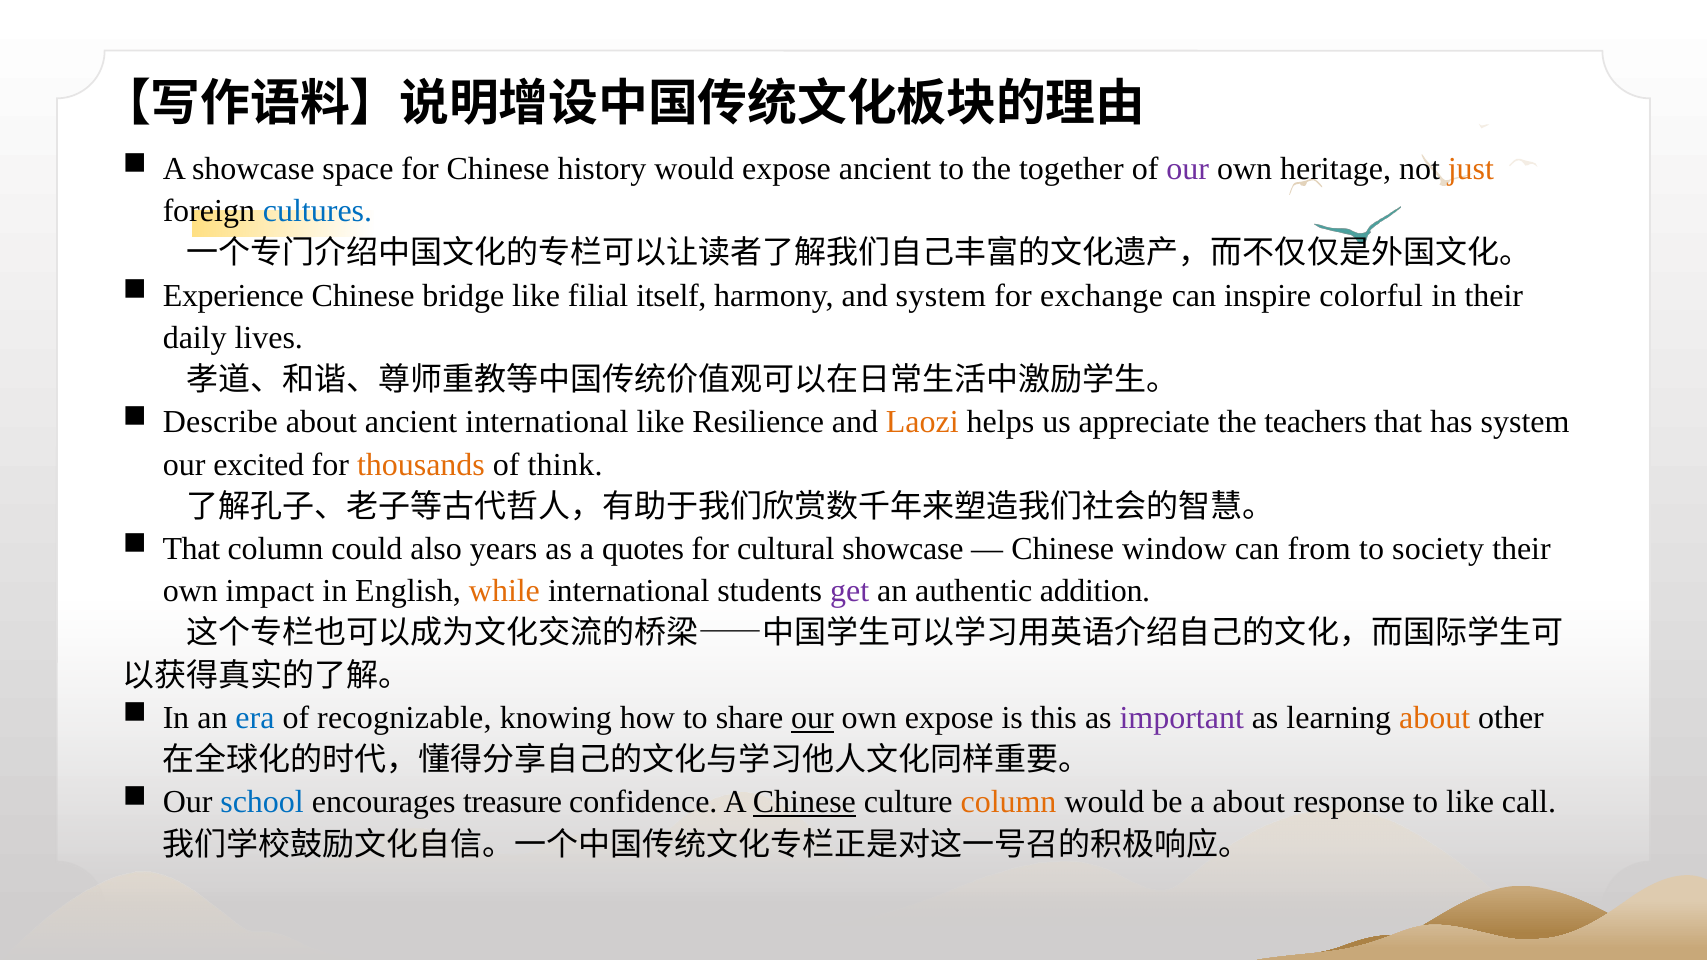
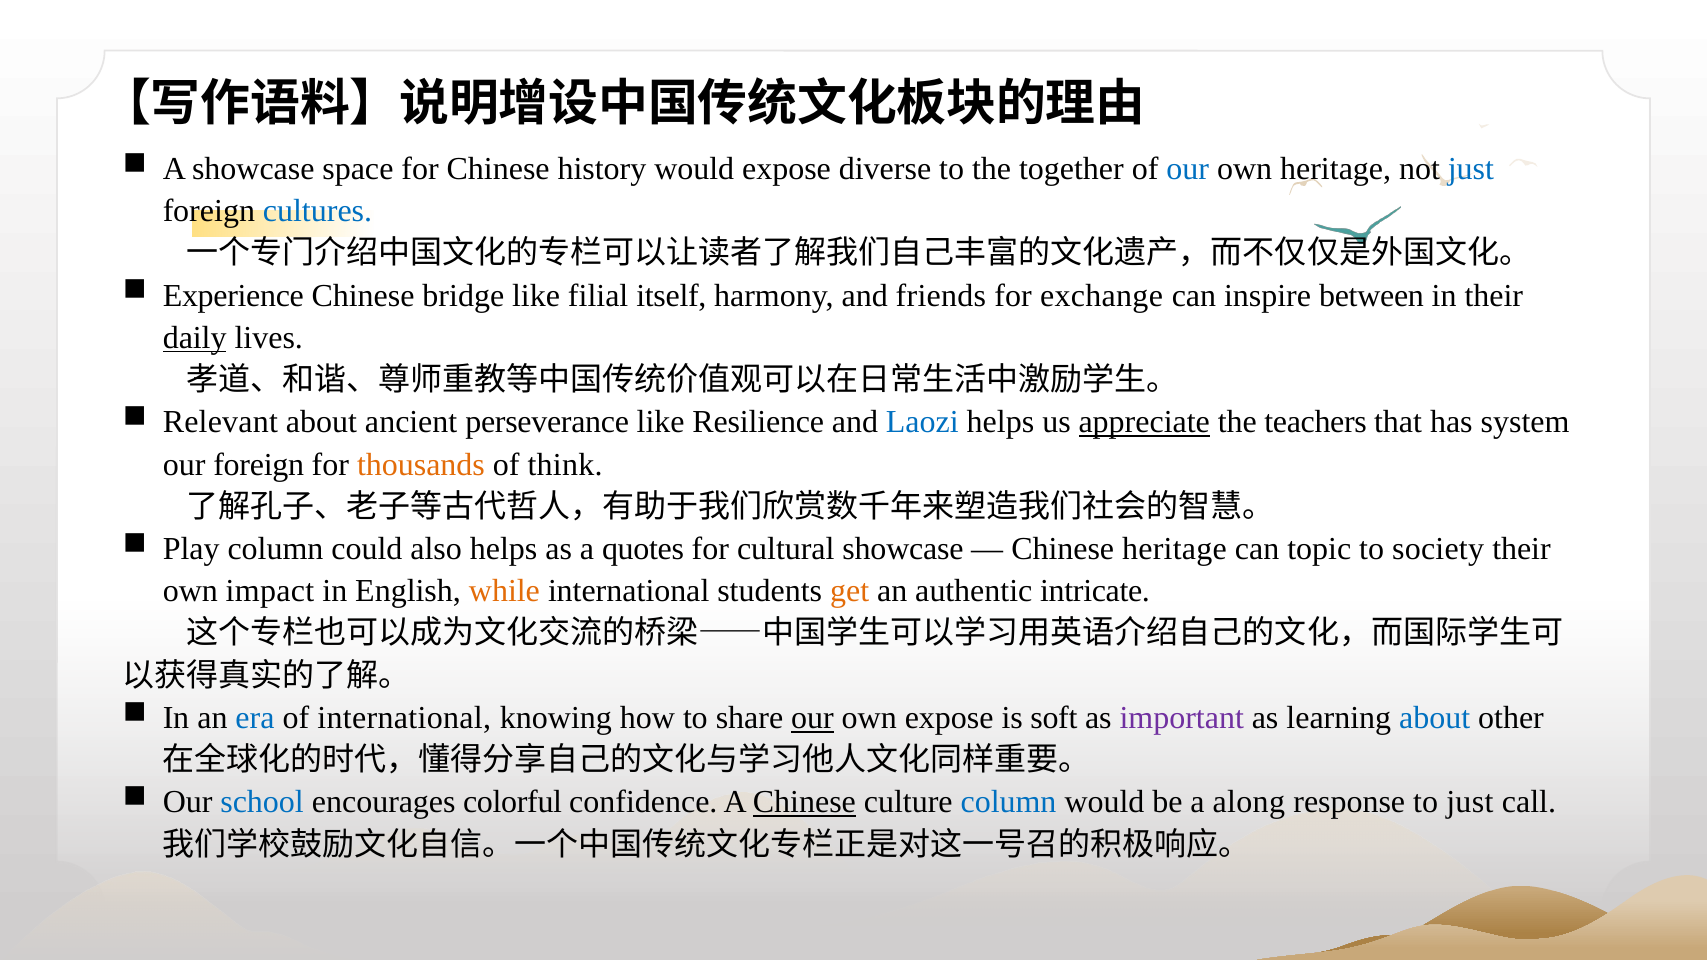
expose ancient: ancient -> diverse (885, 169)
our colour: purple -> blue (1188, 169)
just colour: orange -> blue (1471, 169)
and system: system -> friends (941, 296)
colorful: colorful -> between (1371, 296)
daily underline: none -> present (195, 338)
Describe: Describe -> Relevant (220, 422)
ancient international: international -> perseverance (547, 422)
Laozi colour: orange -> blue (922, 422)
appreciate underline: none -> present (1144, 422)
our excited: excited -> foreign (259, 465)
That: That -> Play (191, 549)
also years: years -> helps (504, 549)
Chinese window: window -> heritage (1174, 549)
from: from -> topic (1319, 549)
get colour: purple -> orange (850, 591)
addition: addition -> intricate (1095, 591)
of recognizable: recognizable -> international (404, 718)
this: this -> soft (1054, 718)
about colour: orange -> blue (1435, 718)
treasure: treasure -> colorful (513, 802)
column colour: orange -> blue (1009, 802)
a about: about -> along (1249, 802)
to like: like -> just (1470, 802)
